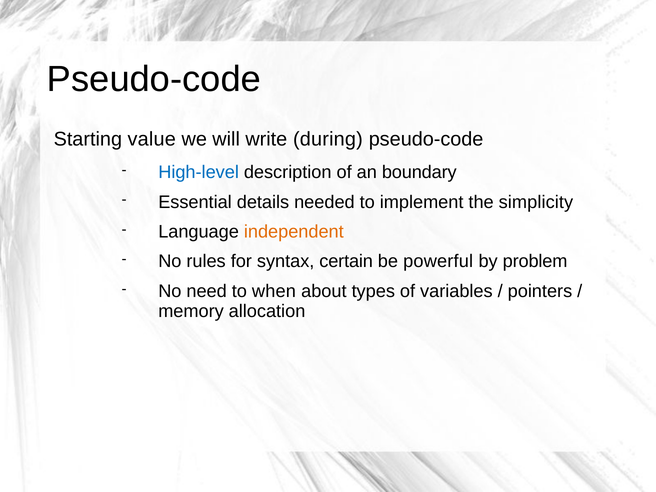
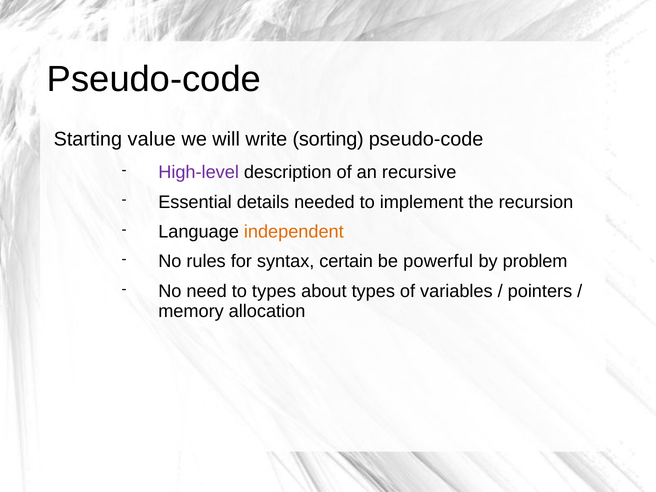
during: during -> sorting (328, 139)
High-level colour: blue -> purple (199, 172)
boundary: boundary -> recursive (419, 172)
simplicity: simplicity -> recursion (536, 202)
to when: when -> types (274, 291)
